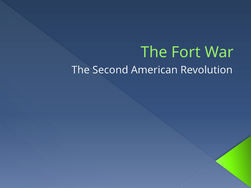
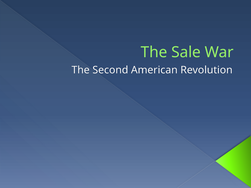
Fort: Fort -> Sale (186, 52)
